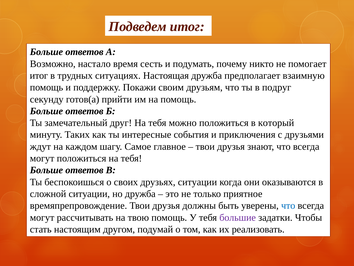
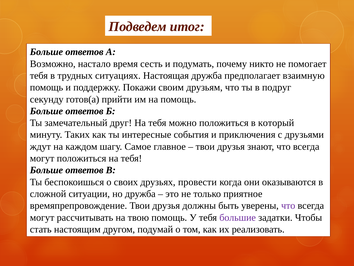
итог: итог -> тебя (39, 75)
друзьях ситуации: ситуации -> провести (197, 182)
что colour: blue -> purple (288, 205)
